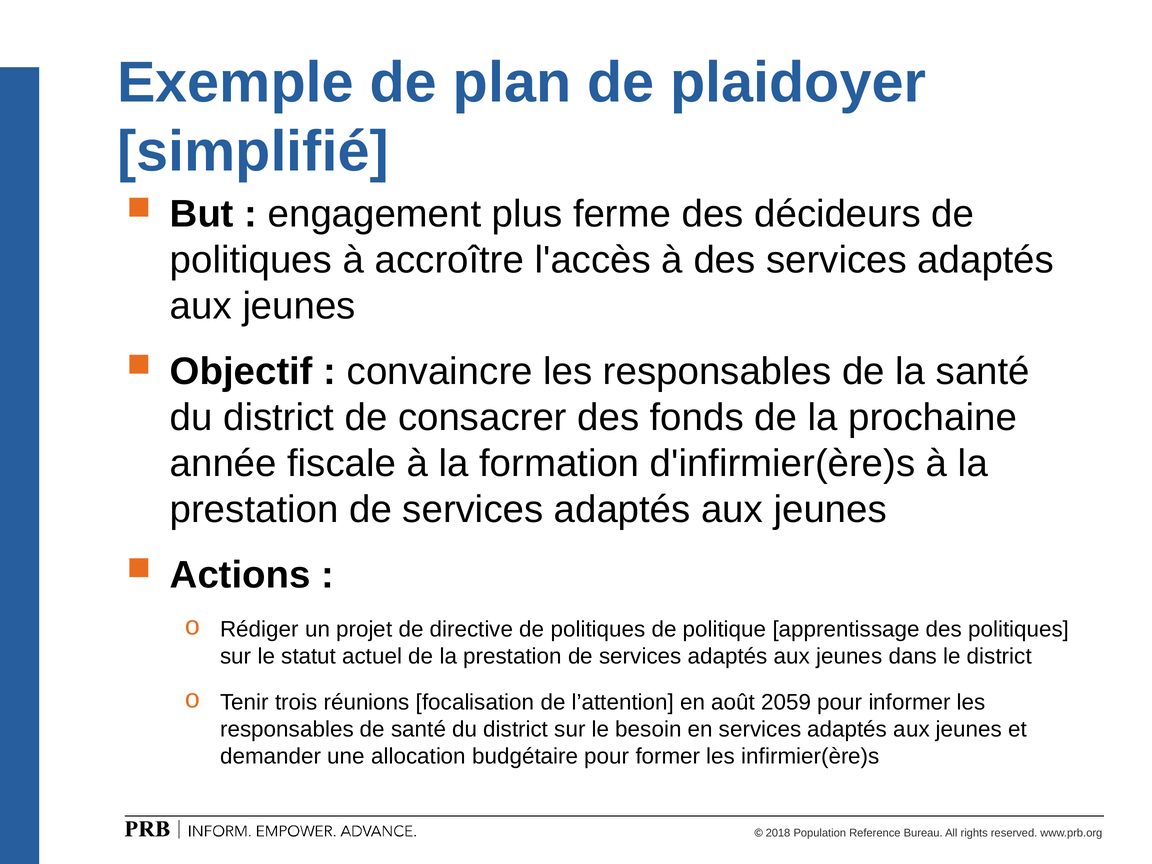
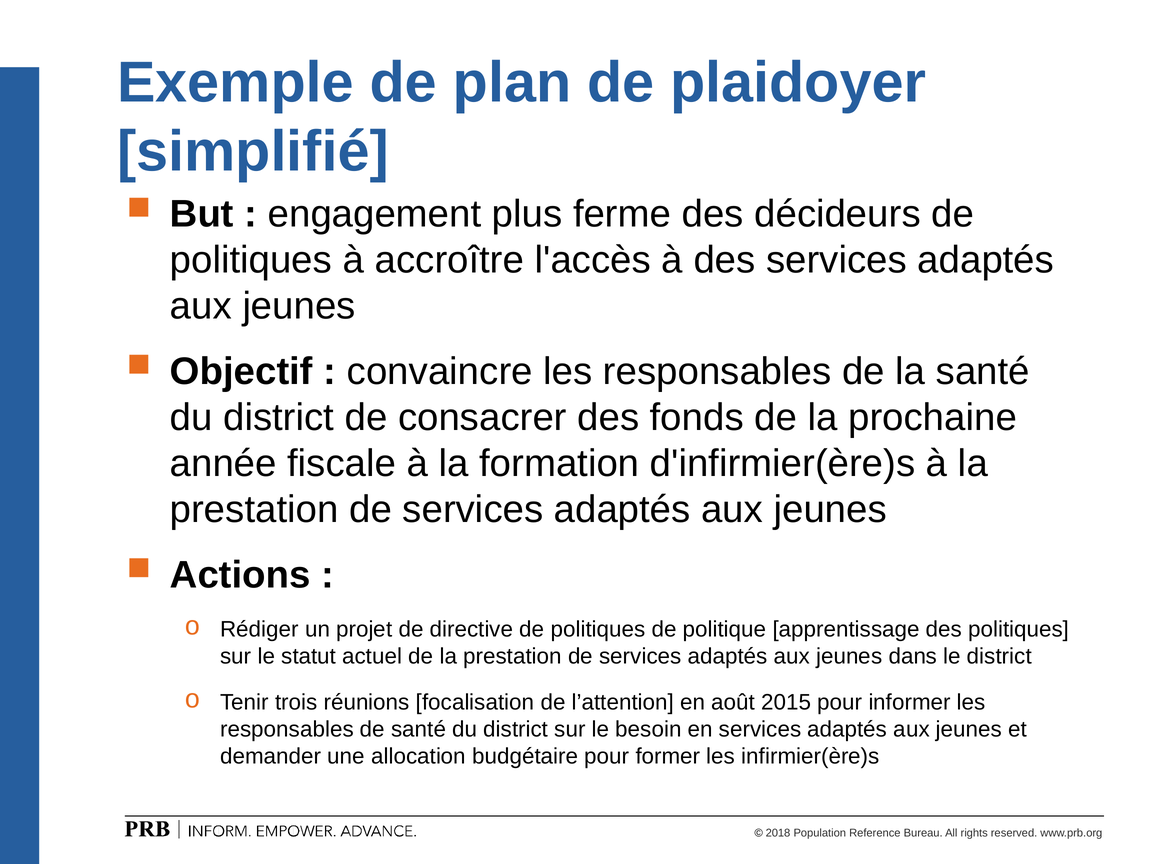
2059: 2059 -> 2015 (786, 702)
